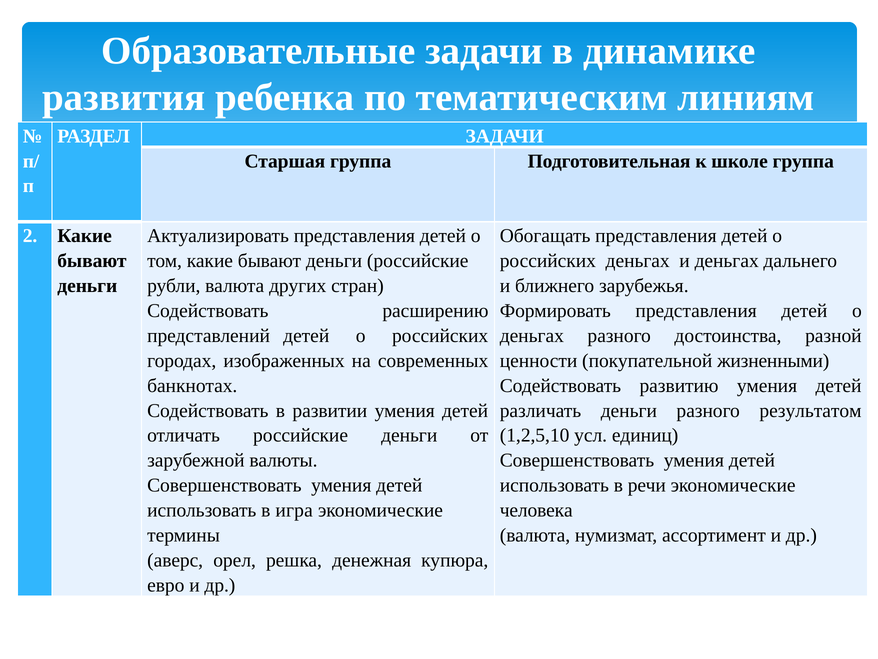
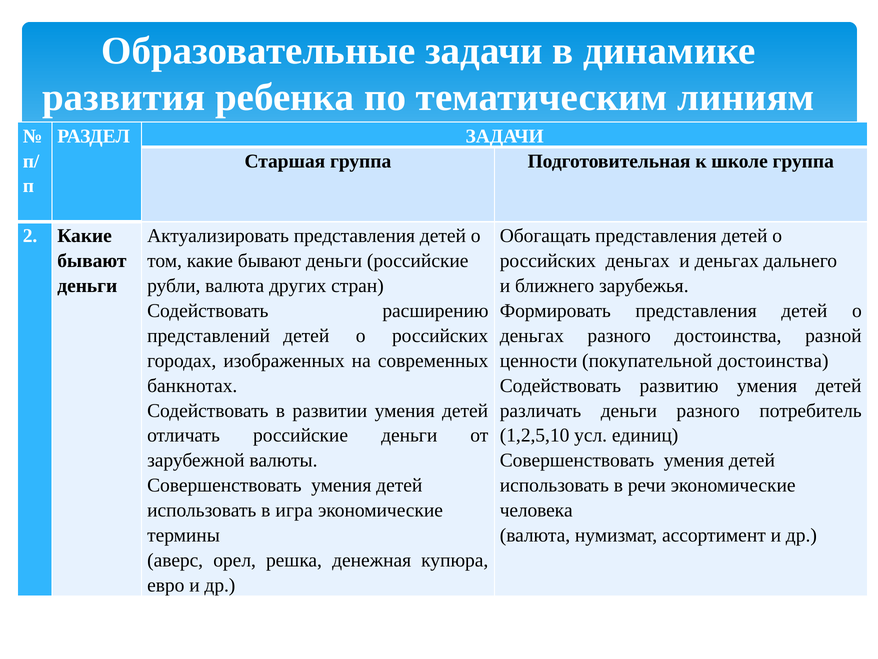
покупательной жизненными: жизненными -> достоинства (773, 360)
результатом: результатом -> потребитель (811, 410)
